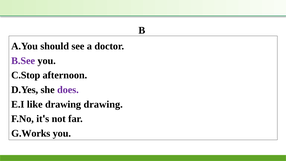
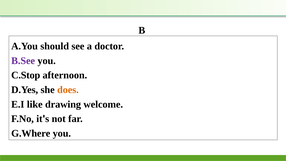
does colour: purple -> orange (68, 90)
drawing drawing: drawing -> welcome (103, 104)
G.Works: G.Works -> G.Where (31, 133)
